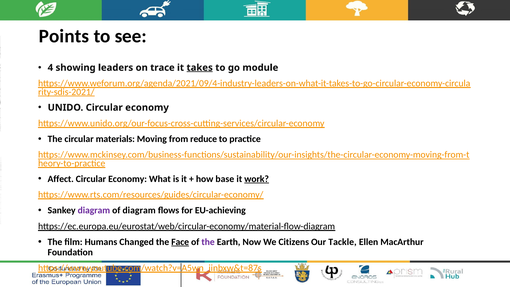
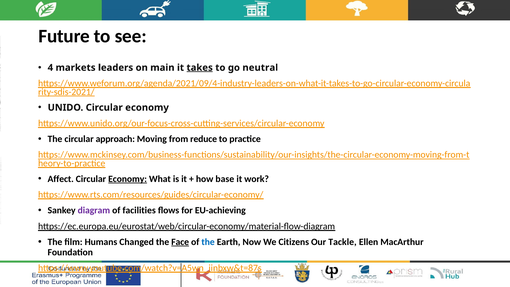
Points: Points -> Future (64, 36)
showing: showing -> markets (76, 68)
trace: trace -> main (162, 68)
module: module -> neutral (260, 68)
materials: materials -> approach (115, 139)
Economy underline: none -> present (128, 179)
work underline: present -> none (257, 179)
of diagram: diagram -> facilities (139, 210)
the colour: purple -> blue (208, 242)
